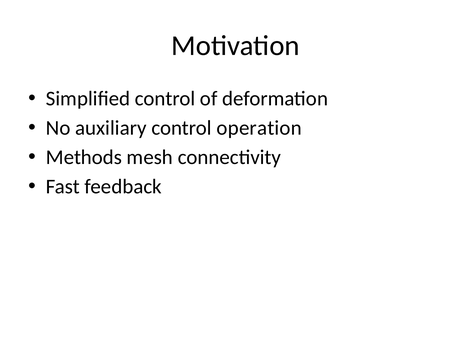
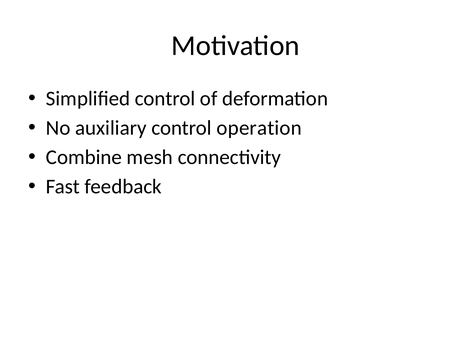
Methods: Methods -> Combine (84, 157)
